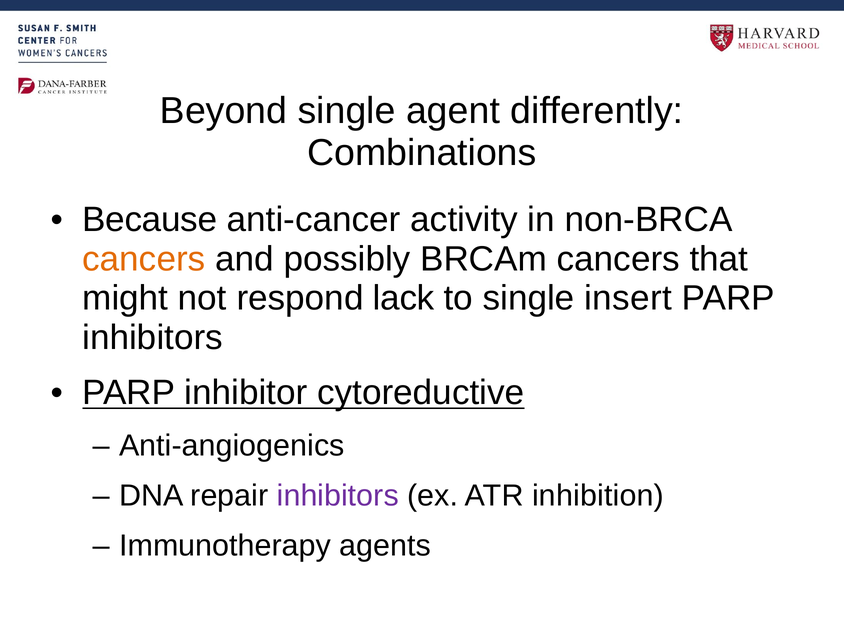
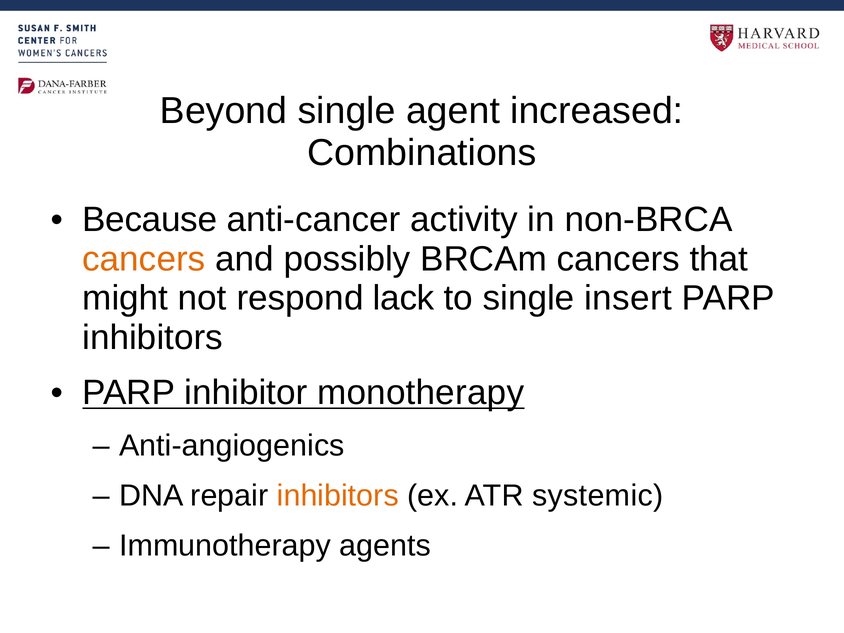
differently: differently -> increased (597, 111)
cytoreductive: cytoreductive -> monotherapy (421, 393)
inhibitors colour: purple -> orange (338, 496)
inhibition: inhibition -> systemic (598, 496)
